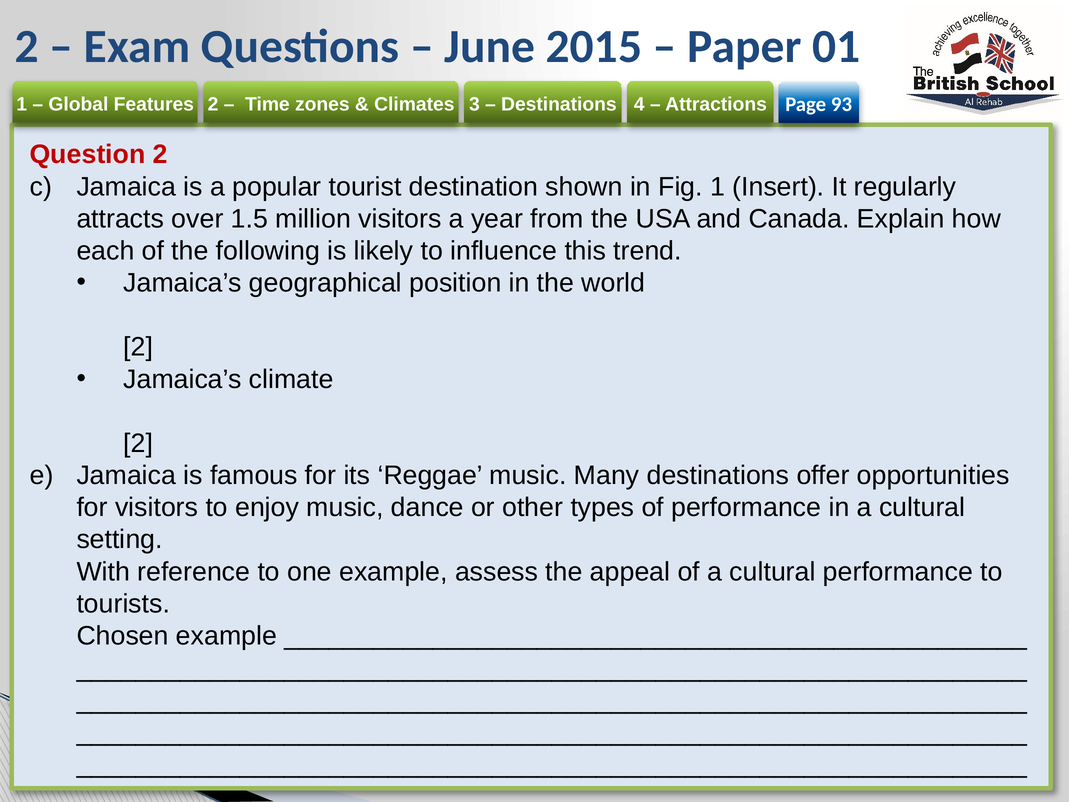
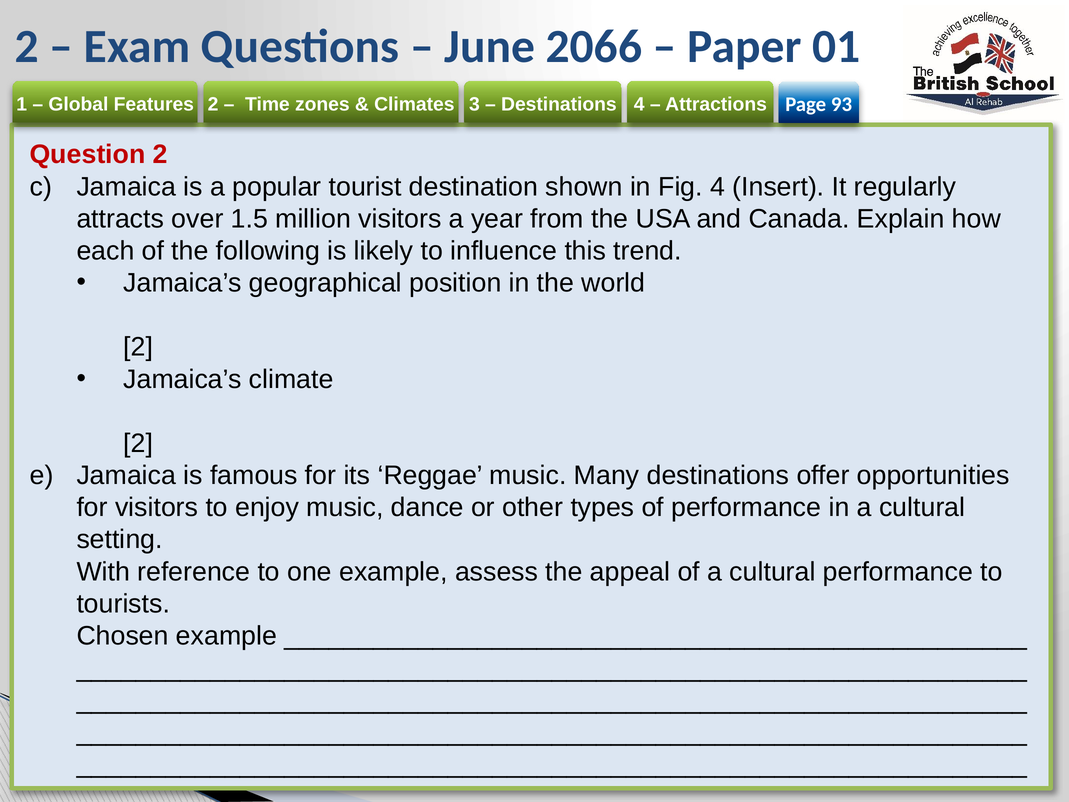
2015: 2015 -> 2066 (594, 46)
Fig 1: 1 -> 4 (718, 187)
